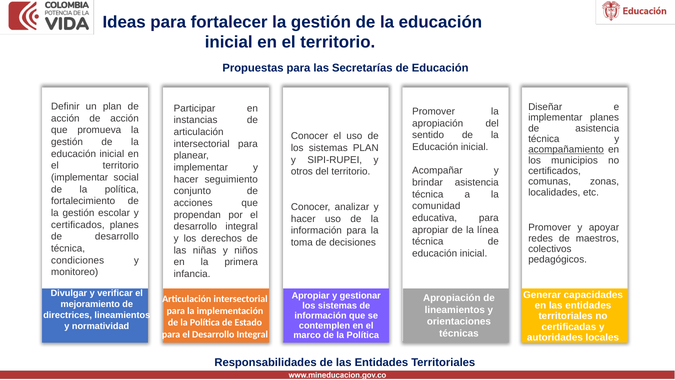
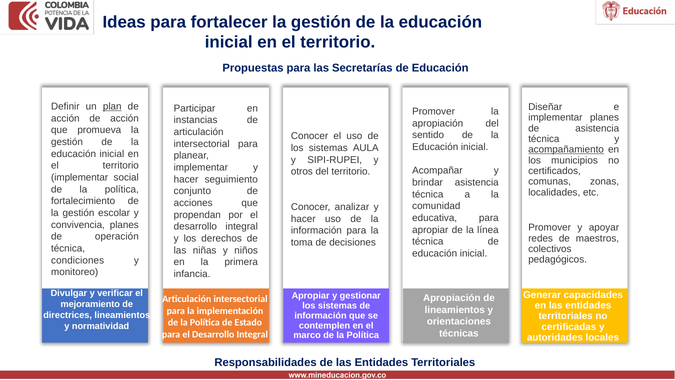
plan underline: none -> present (112, 106)
sistemas PLAN: PLAN -> AULA (366, 148)
certificados: certificados -> convivencia (78, 225)
de desarrollo: desarrollo -> operación (117, 236)
